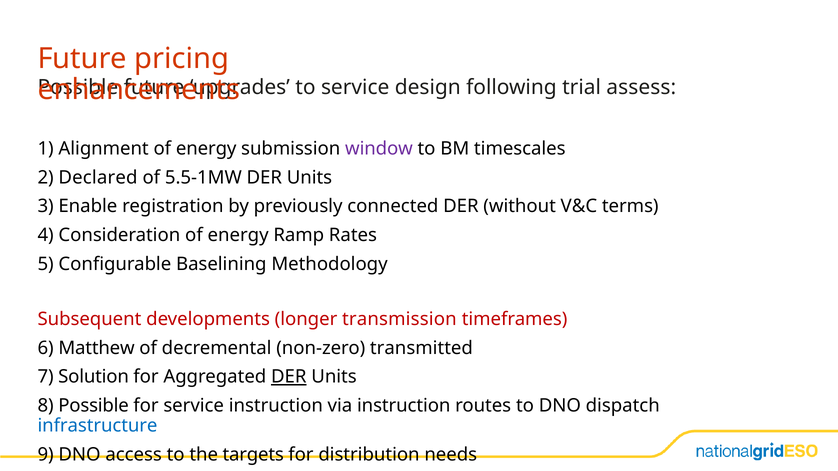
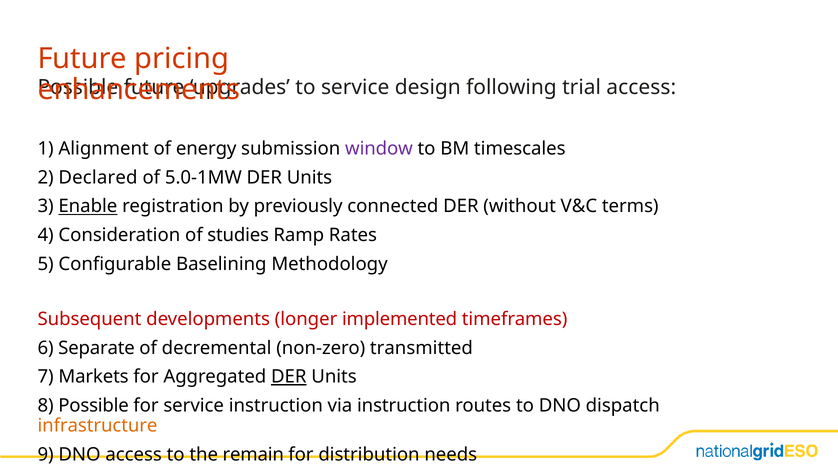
trial assess: assess -> access (641, 87)
5.5-1MW: 5.5-1MW -> 5.0-1MW (203, 178)
Enable underline: none -> present (88, 207)
Consideration of energy: energy -> studies (238, 235)
transmission: transmission -> implemented (400, 319)
Matthew: Matthew -> Separate (97, 348)
Solution: Solution -> Markets (94, 377)
infrastructure colour: blue -> orange (97, 426)
targets: targets -> remain (253, 455)
